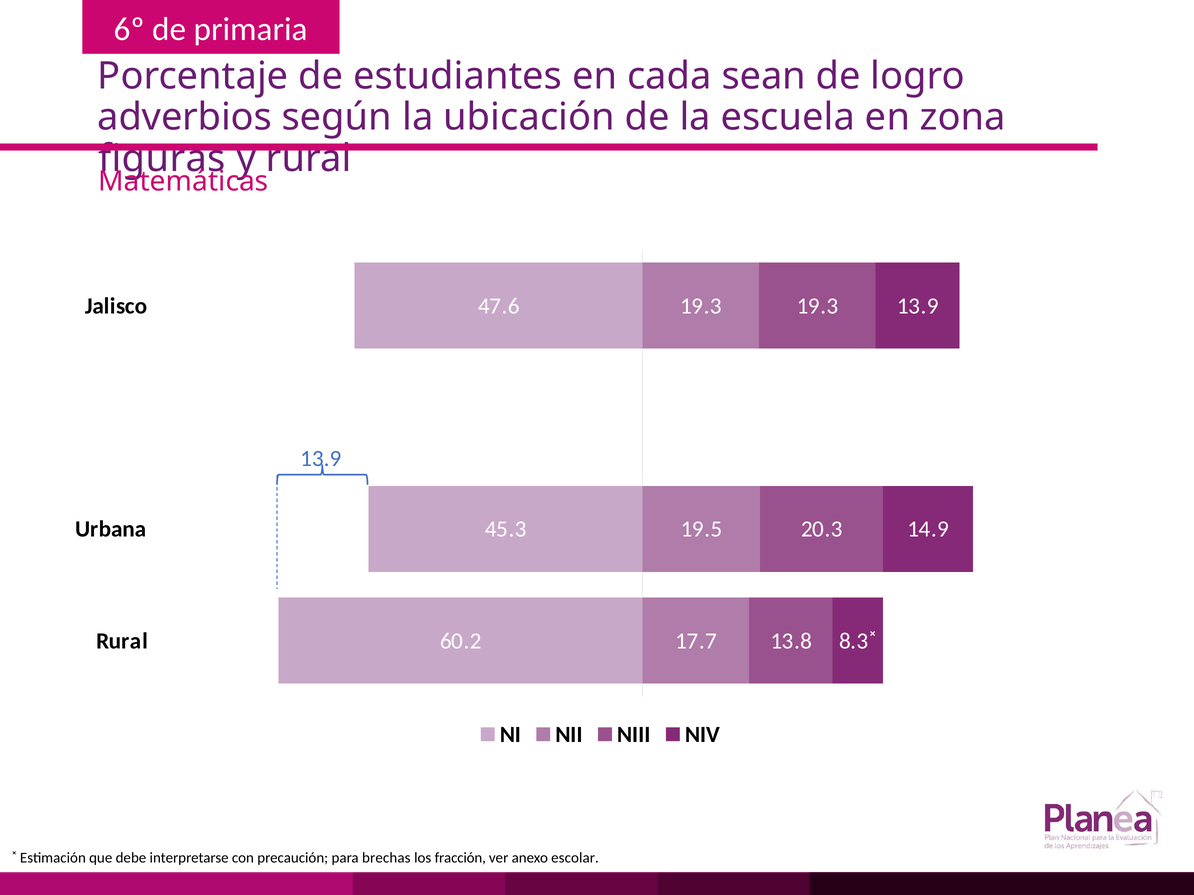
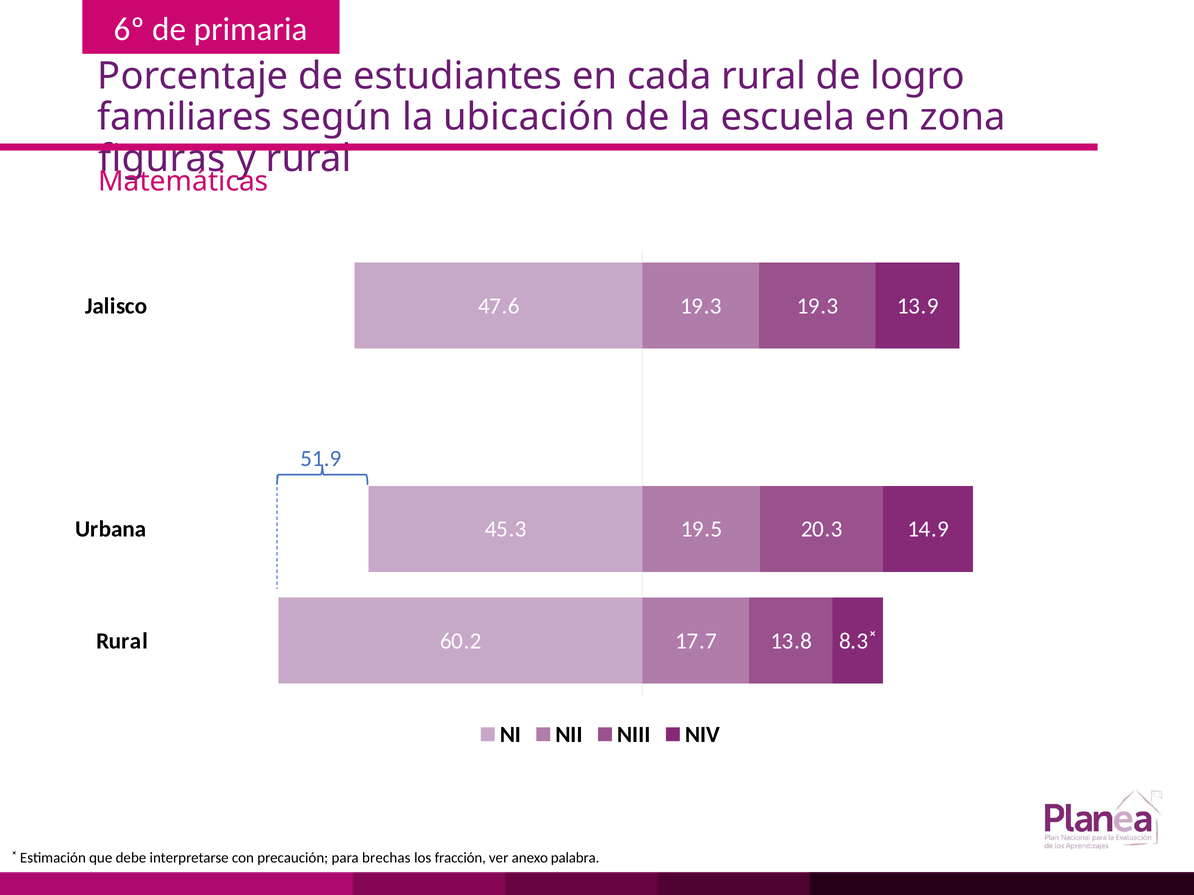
cada sean: sean -> rural (764, 76)
adverbios: adverbios -> familiares (185, 117)
13.9: 13.9 -> 51.9 (321, 459)
escolar: escolar -> palabra (575, 858)
